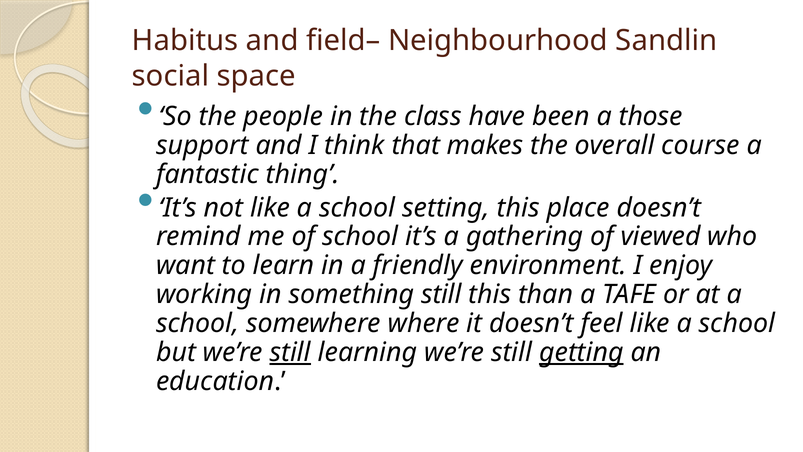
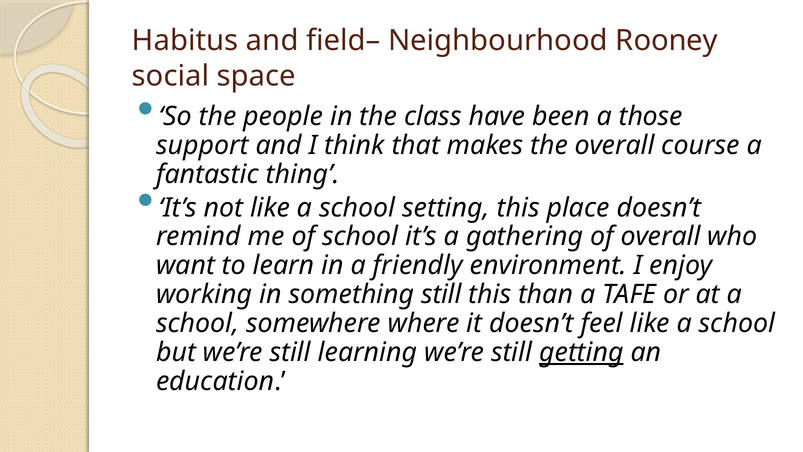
Sandlin: Sandlin -> Rooney (667, 41)
of viewed: viewed -> overall (661, 236)
still underline: present -> none (290, 352)
